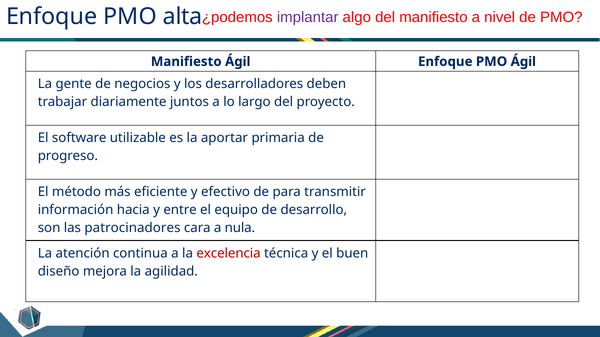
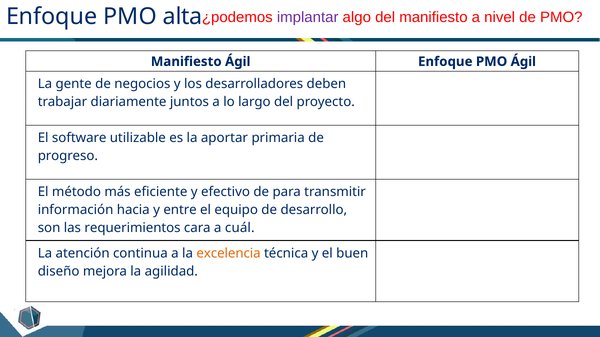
patrocinadores: patrocinadores -> requerimientos (133, 228)
nula: nula -> cuál (240, 228)
excelencia colour: red -> orange (229, 254)
